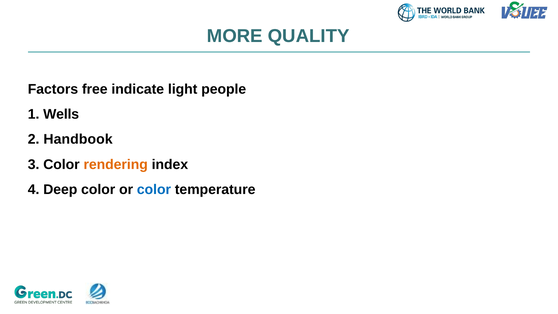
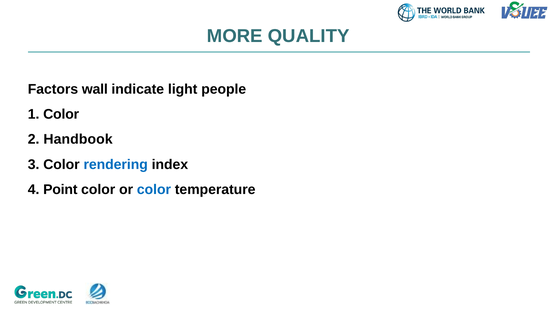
free: free -> wall (95, 89)
1 Wells: Wells -> Color (61, 114)
rendering colour: orange -> blue (116, 164)
Deep: Deep -> Point (60, 190)
